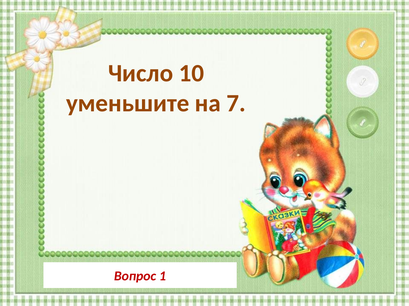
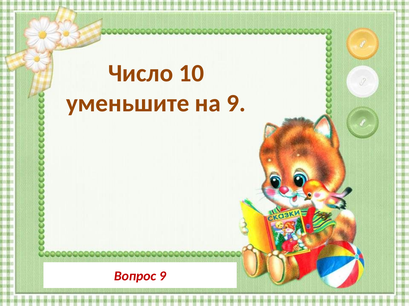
на 7: 7 -> 9 (236, 104)
Вопрос 1: 1 -> 9 (163, 277)
